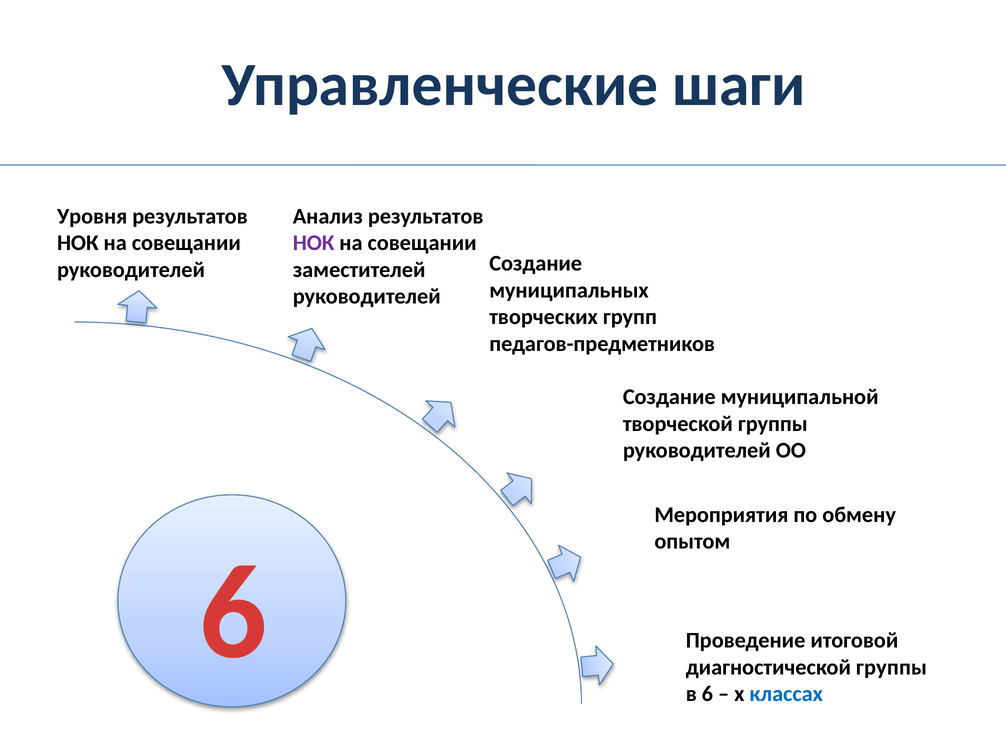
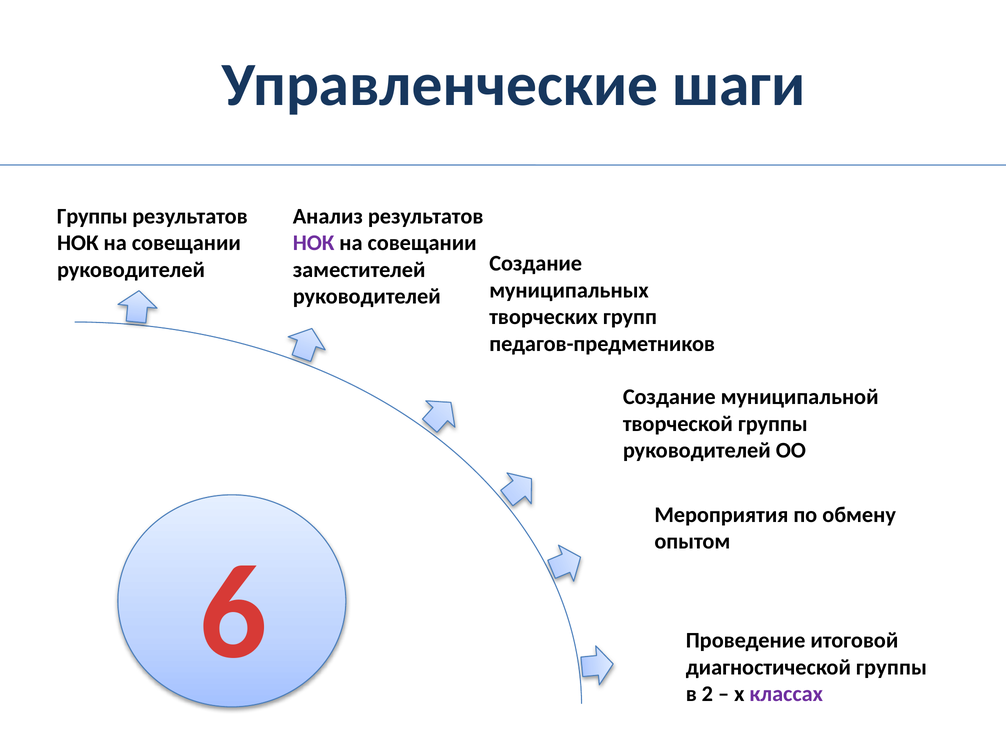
Уровня: Уровня -> Группы (92, 216)
в 6: 6 -> 2 (707, 694)
классах colour: blue -> purple (786, 694)
